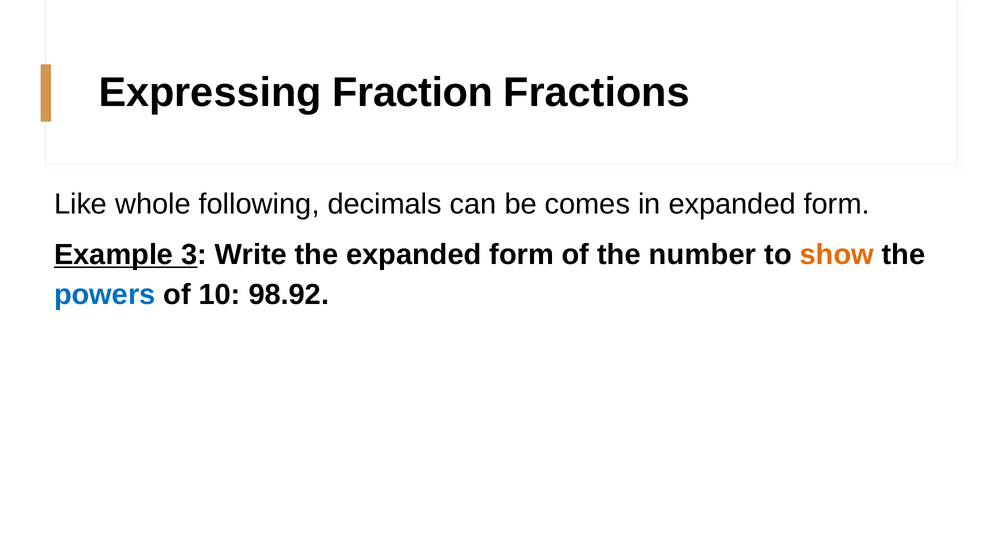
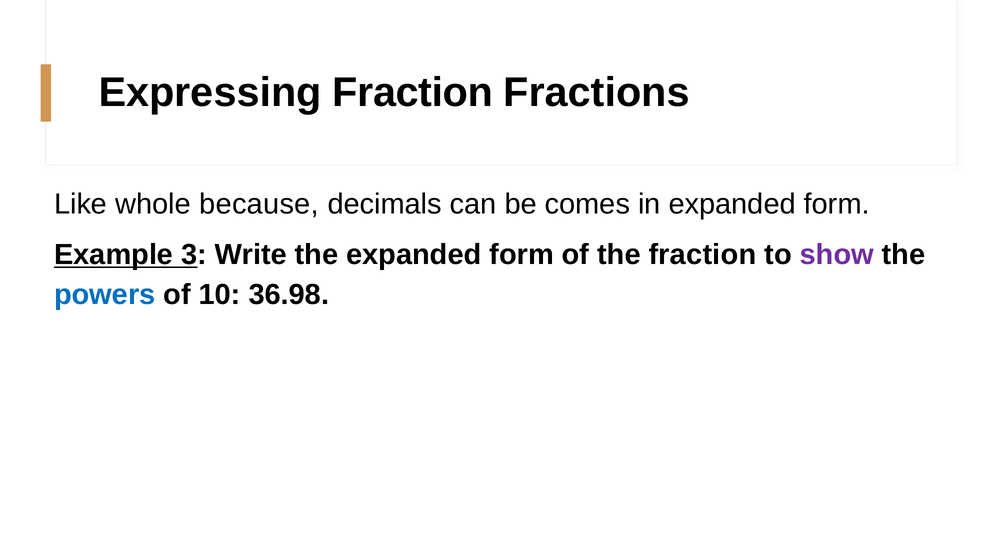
following: following -> because (259, 204)
the number: number -> fraction (702, 255)
show colour: orange -> purple (837, 255)
98.92: 98.92 -> 36.98 (289, 295)
